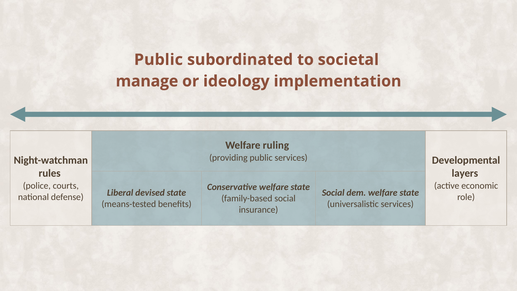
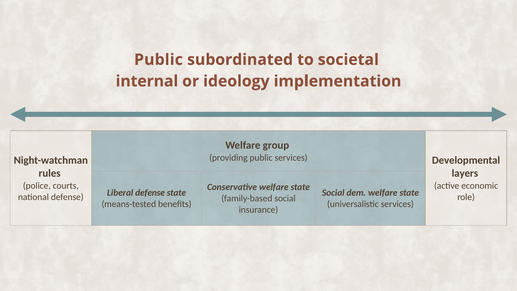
manage: manage -> internal (147, 81)
ruling: ruling -> group (276, 145)
Liberal devised: devised -> defense (150, 193)
